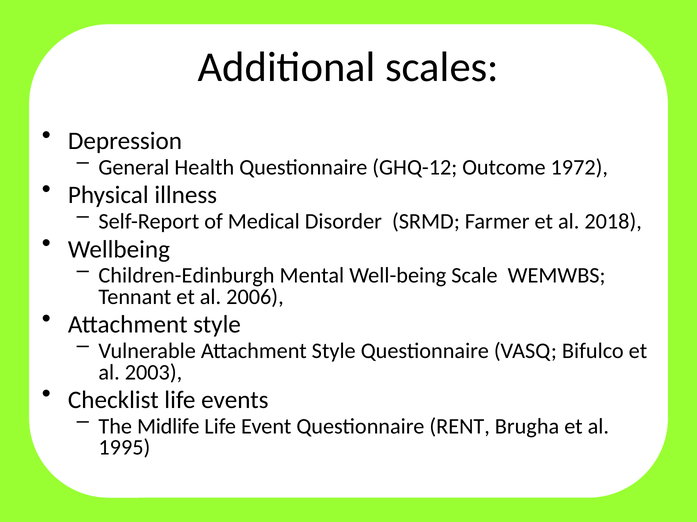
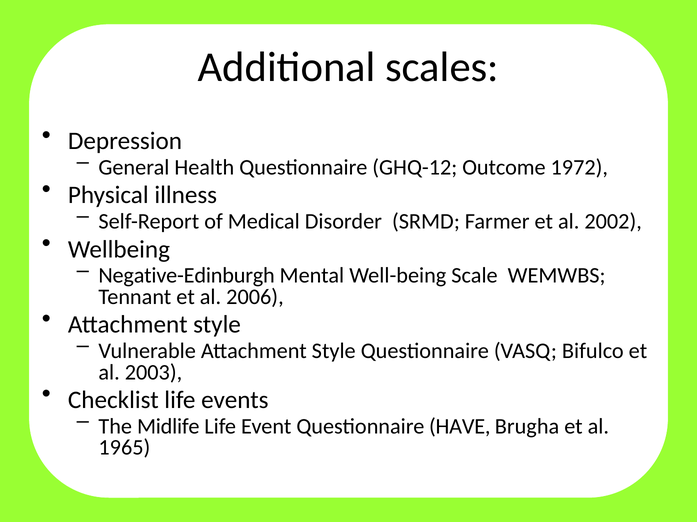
2018: 2018 -> 2002 (613, 222)
Children-Edinburgh: Children-Edinburgh -> Negative-Edinburgh (187, 276)
RENT: RENT -> HAVE (460, 427)
1995: 1995 -> 1965 (124, 448)
